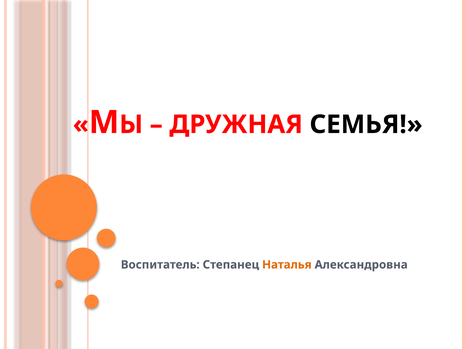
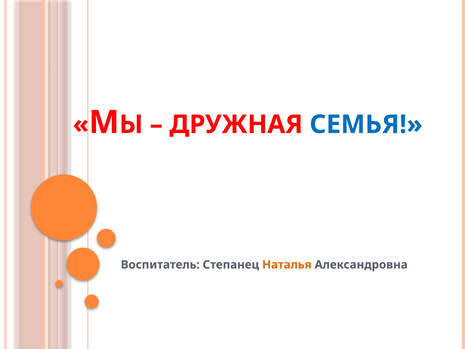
СЕМЬЯ colour: black -> blue (366, 124)
